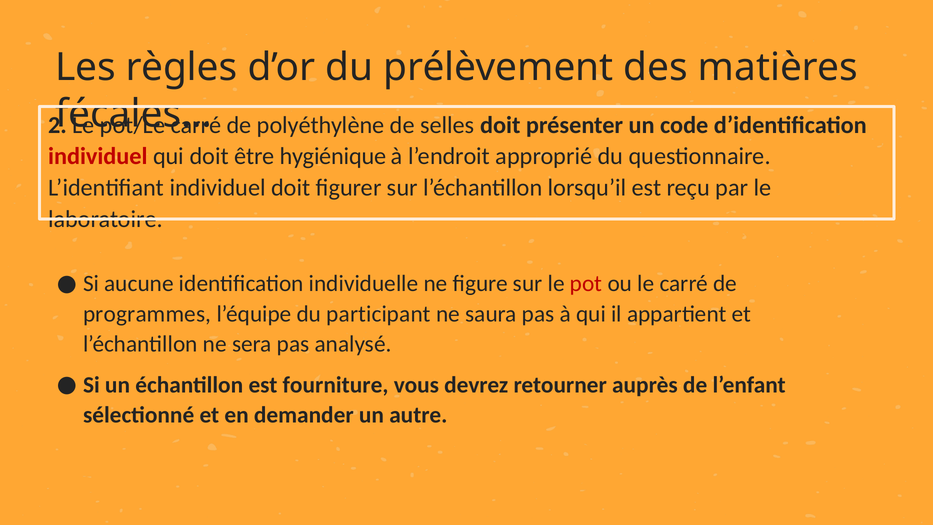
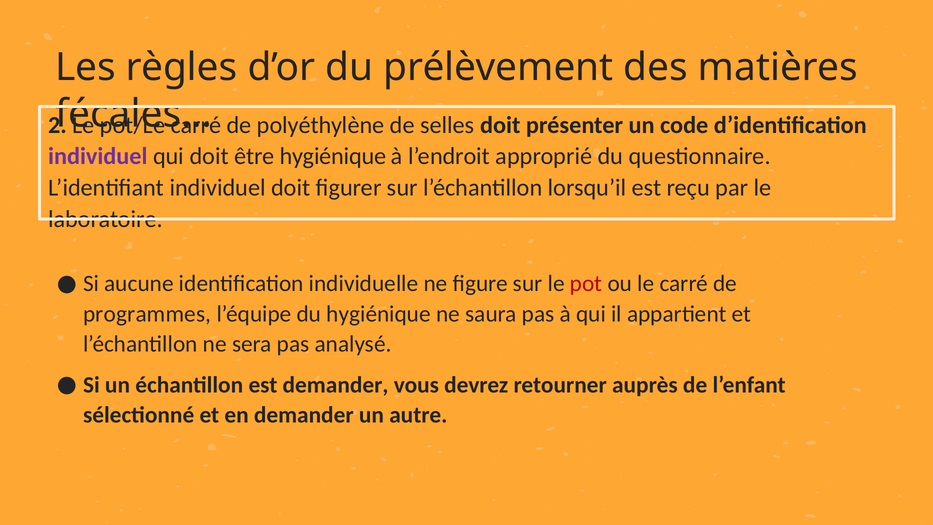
individuel colour: red -> purple (98, 156)
du participant: participant -> hygiénique (379, 314)
est fourniture: fourniture -> demander (336, 385)
